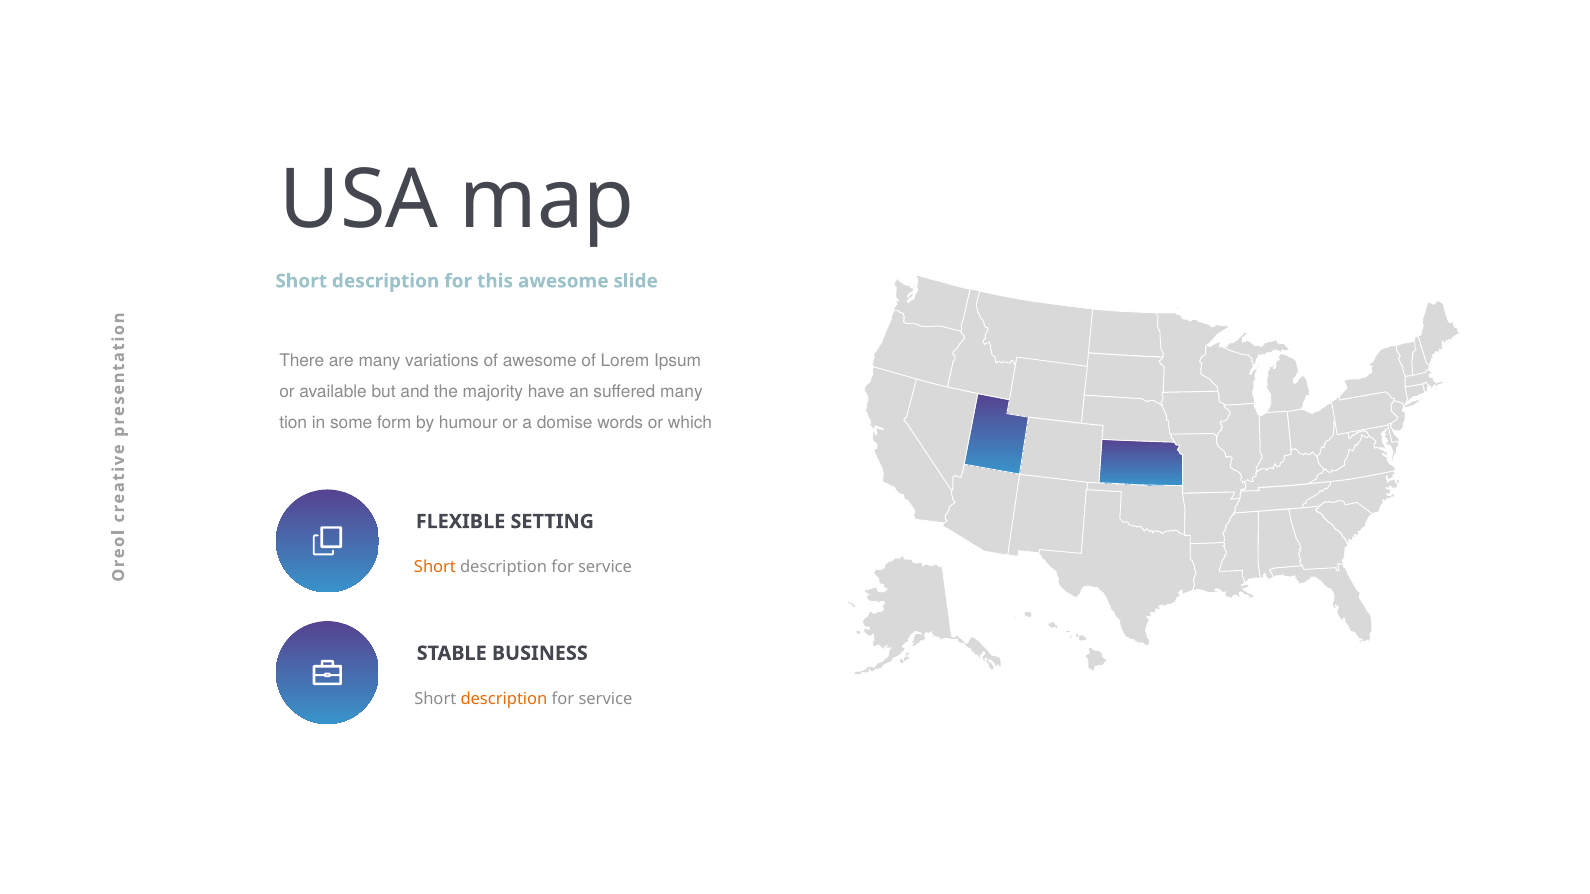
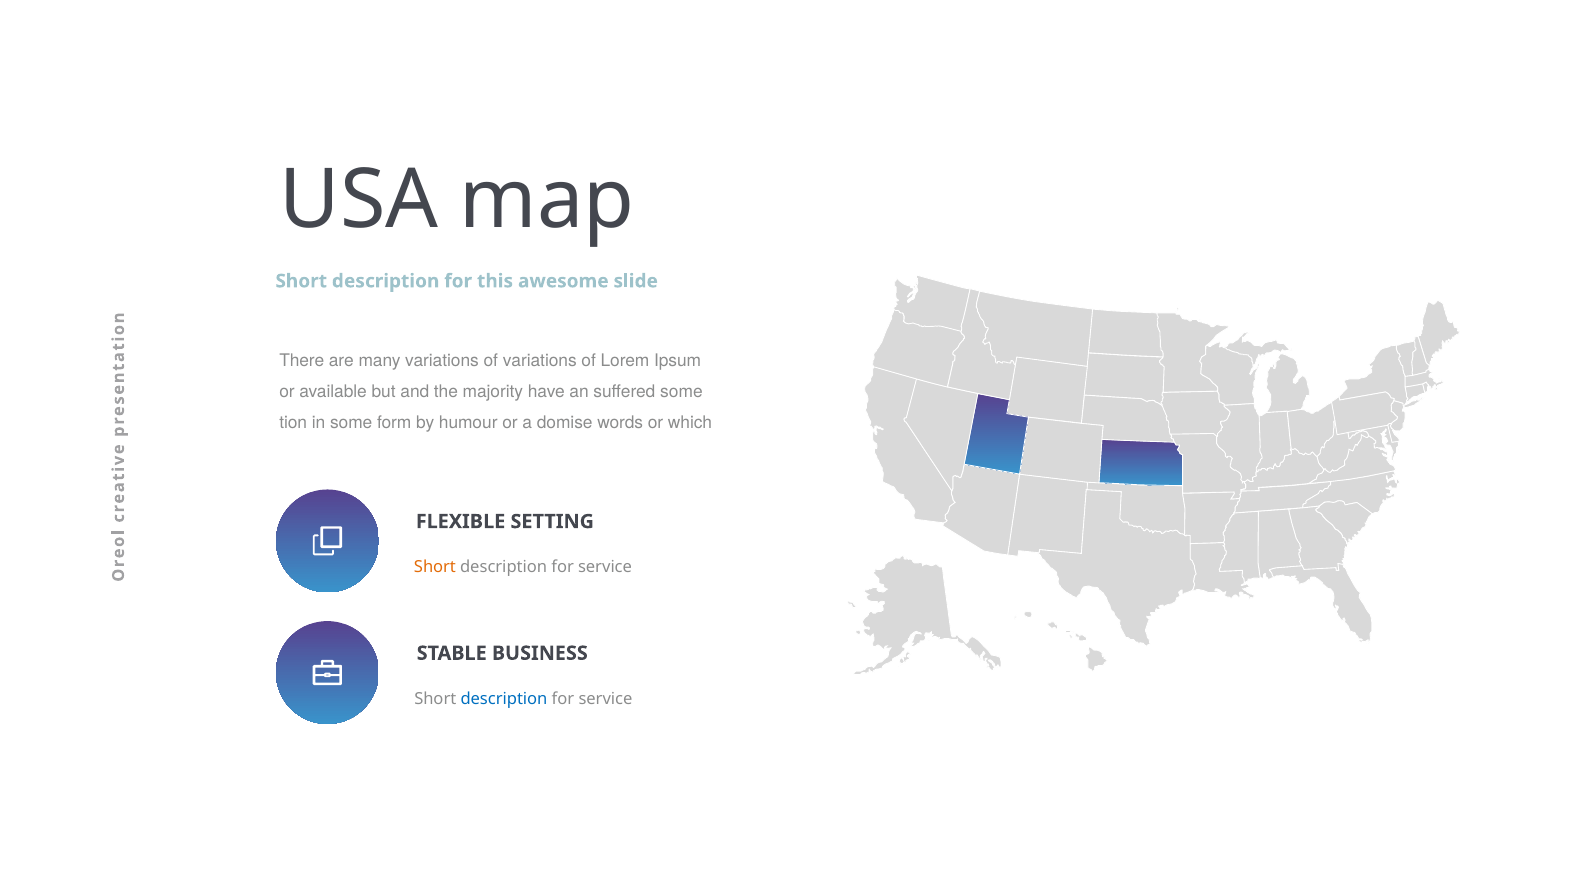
of awesome: awesome -> variations (540, 360)
suffered many: many -> some (681, 392)
description colour: orange -> blue (504, 699)
